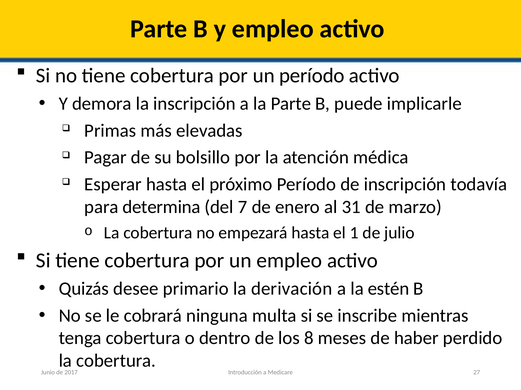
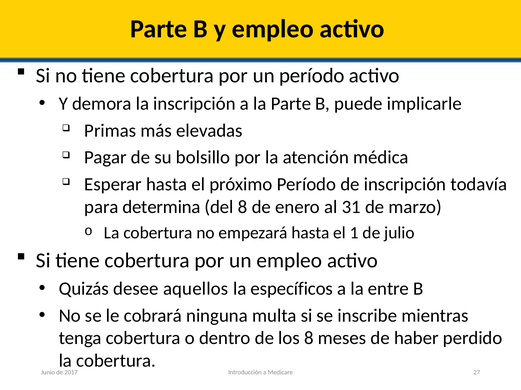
del 7: 7 -> 8 (243, 207)
primario: primario -> aquellos (196, 289)
derivación: derivación -> específicos (292, 289)
estén: estén -> entre (388, 289)
